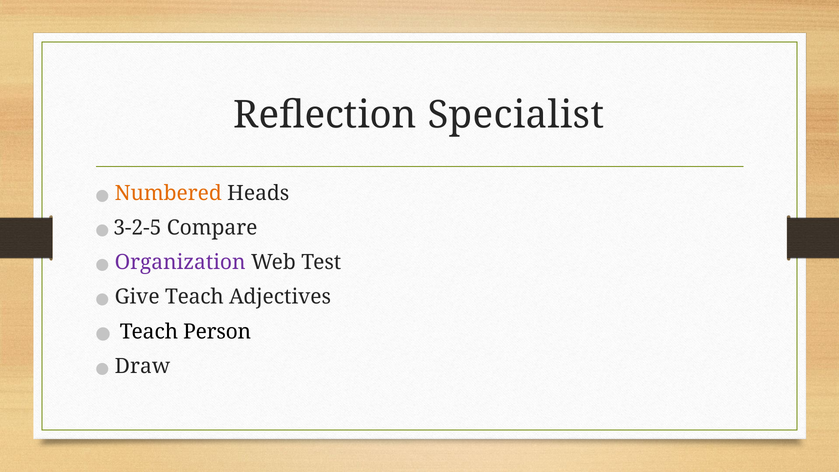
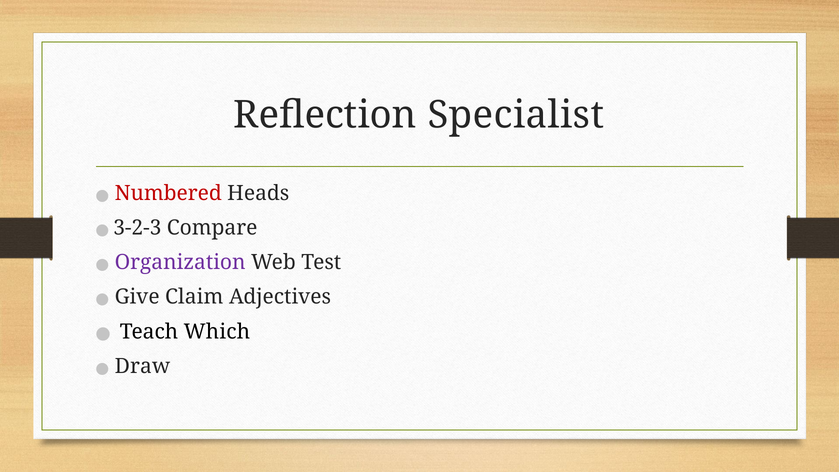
Numbered colour: orange -> red (168, 193)
3-2-5: 3-2-5 -> 3-2-3 (137, 228)
Give Teach: Teach -> Claim (194, 297)
Person: Person -> Which (217, 332)
